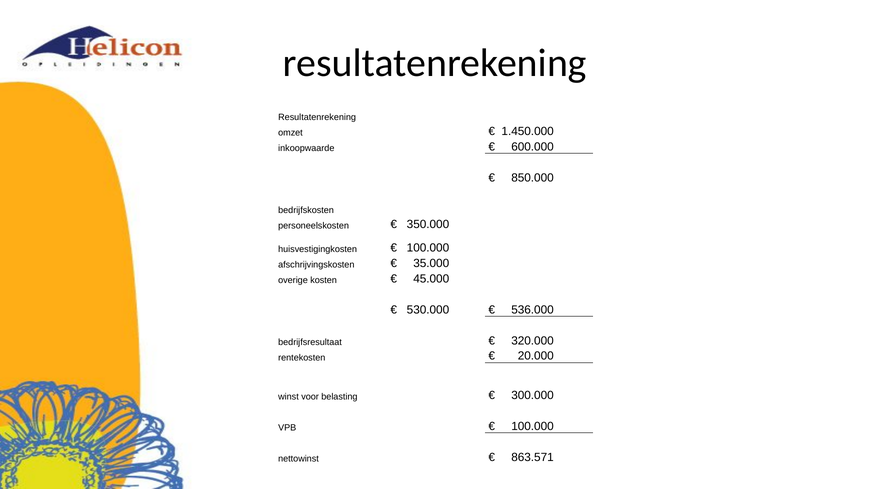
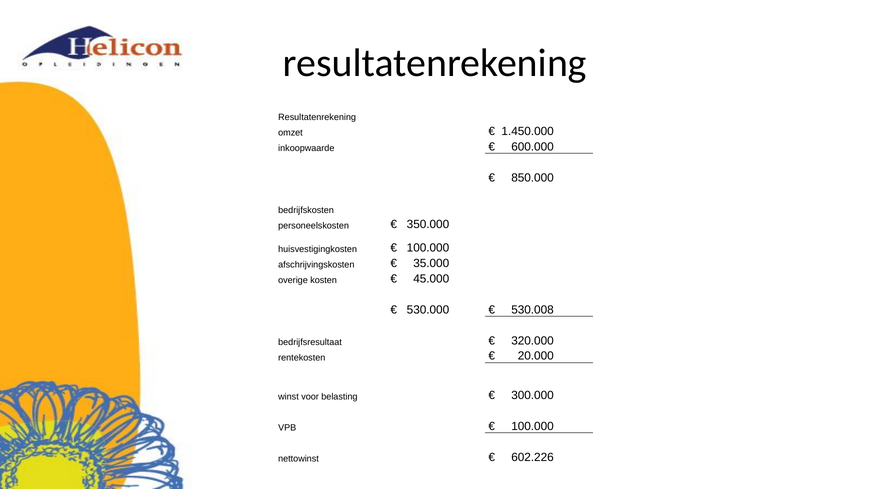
536.000: 536.000 -> 530.008 (533, 310)
863.571: 863.571 -> 602.226 (533, 457)
